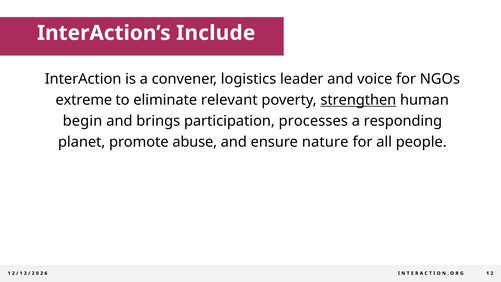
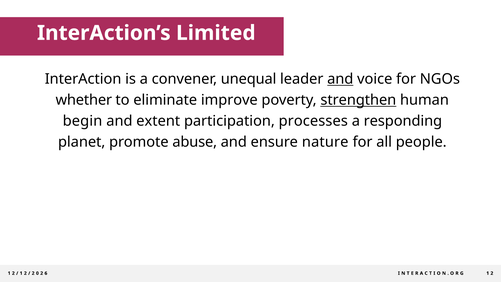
Include: Include -> Limited (216, 33)
logistics: logistics -> unequal (249, 79)
and underline: none -> present (340, 79)
extreme: extreme -> whether (84, 100)
relevant: relevant -> improve (229, 100)
brings: brings -> extent (158, 121)
